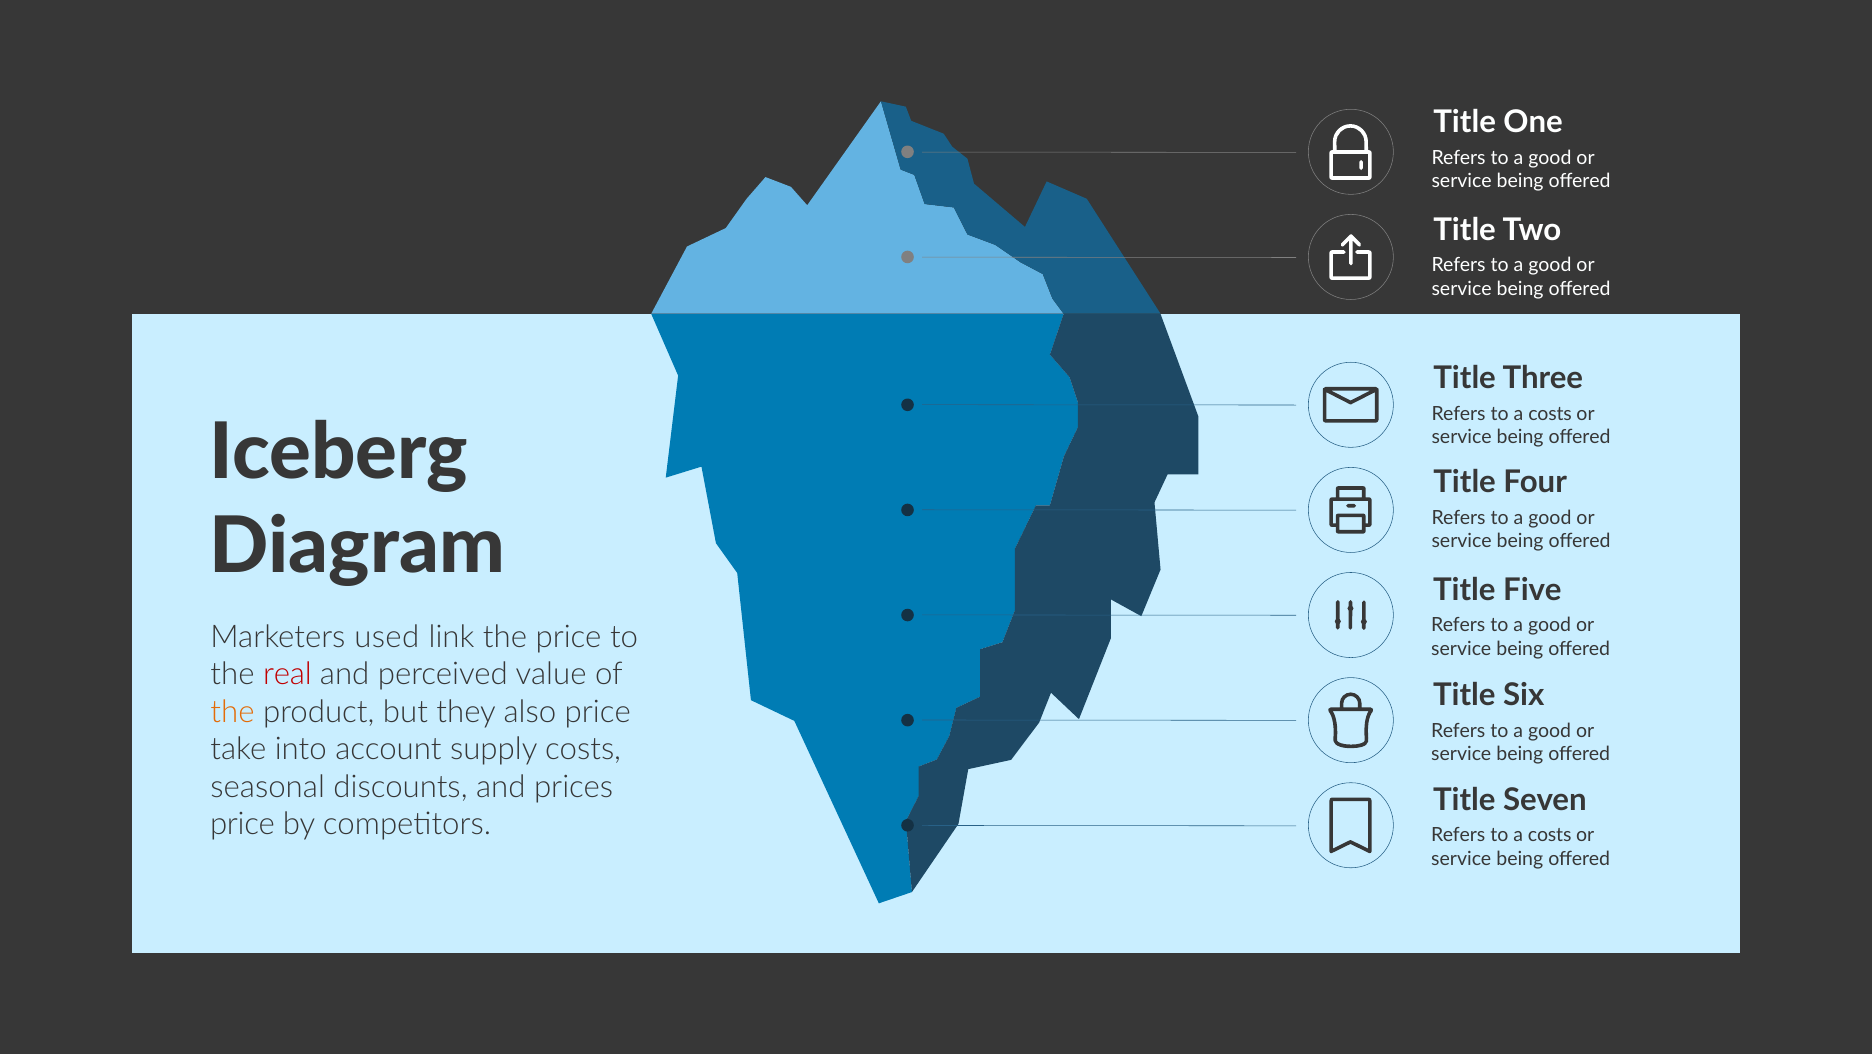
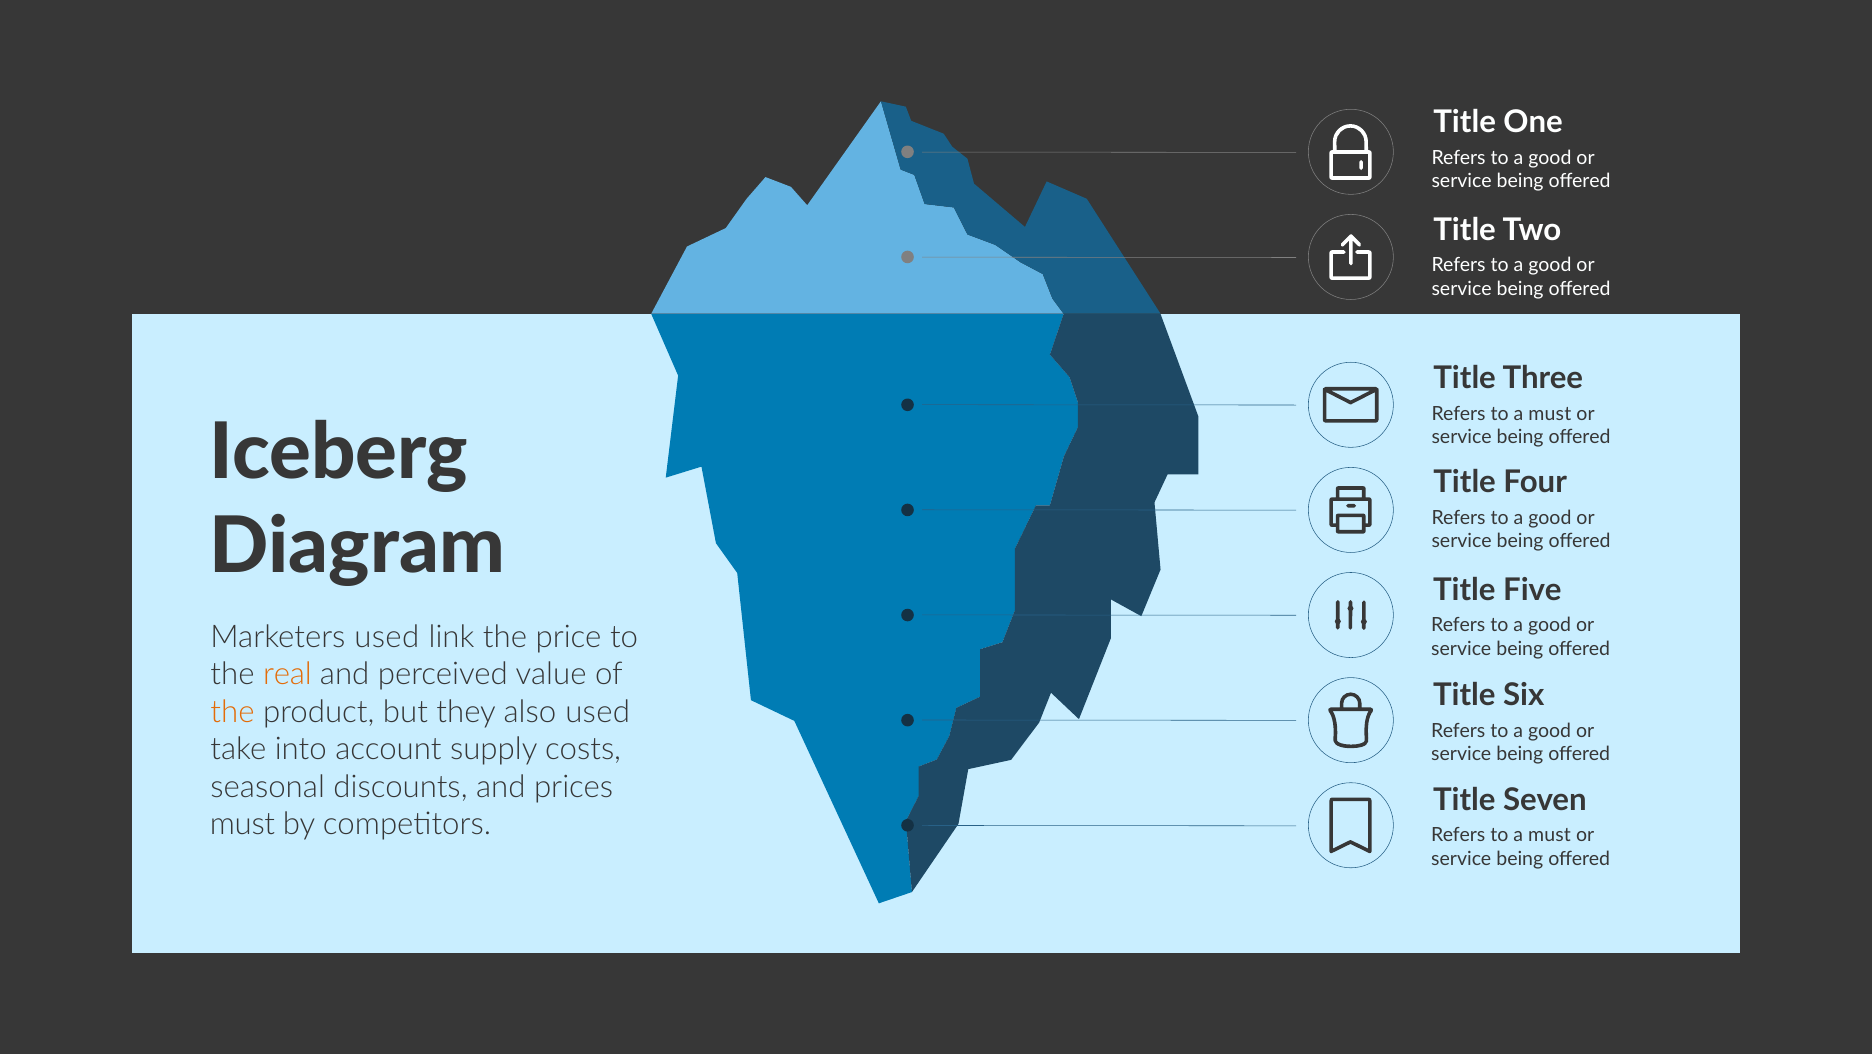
costs: costs -> must (1550, 413)
real colour: red -> orange (287, 674)
also price: price -> used (598, 712)
price: price -> must (243, 824)
costs: costs -> must (1550, 835)
